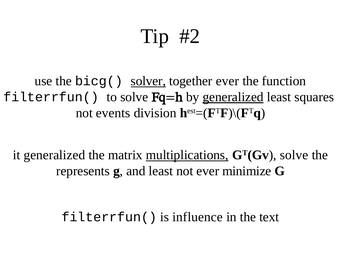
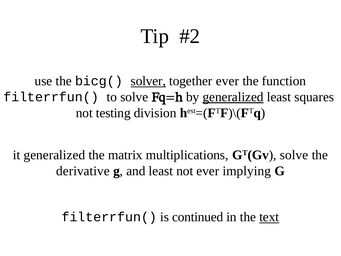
events: events -> testing (113, 113)
multiplications underline: present -> none (187, 155)
represents: represents -> derivative (83, 171)
minimize: minimize -> implying (247, 171)
influence: influence -> continued (198, 217)
text underline: none -> present (269, 217)
